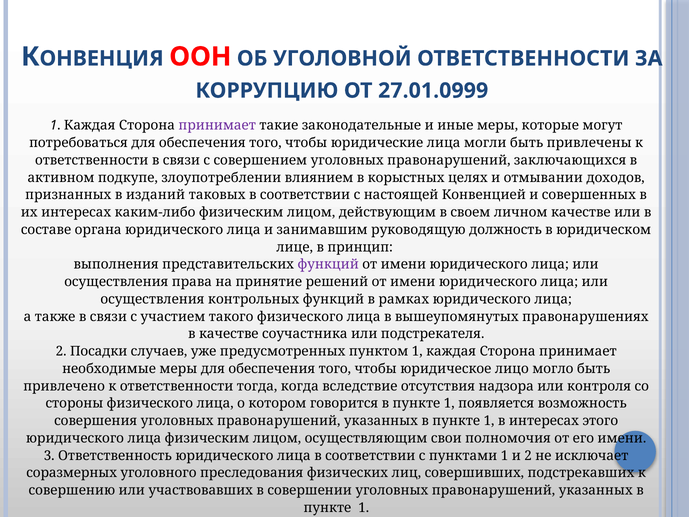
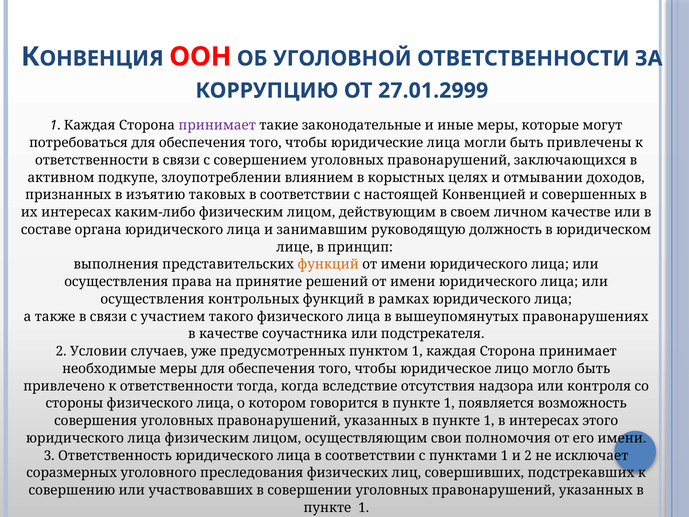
27.01.0999: 27.01.0999 -> 27.01.2999 (433, 91)
изданий: изданий -> изъятию (156, 195)
функций colour: purple -> orange (328, 264)
Посадки: Посадки -> Условии (99, 351)
